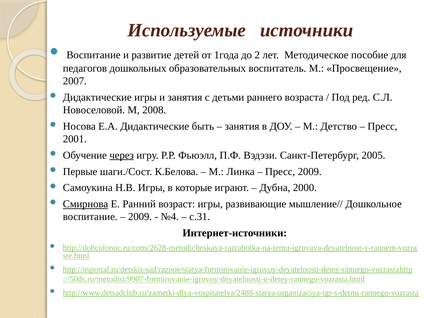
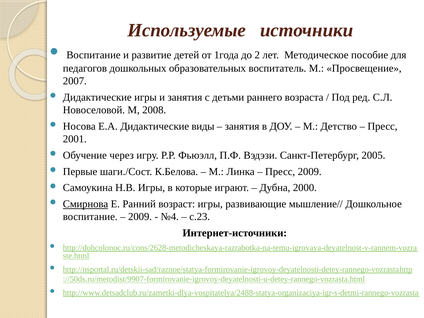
быть: быть -> виды (203, 126)
через underline: present -> none (122, 155)
с.31: с.31 -> с.23 (200, 217)
